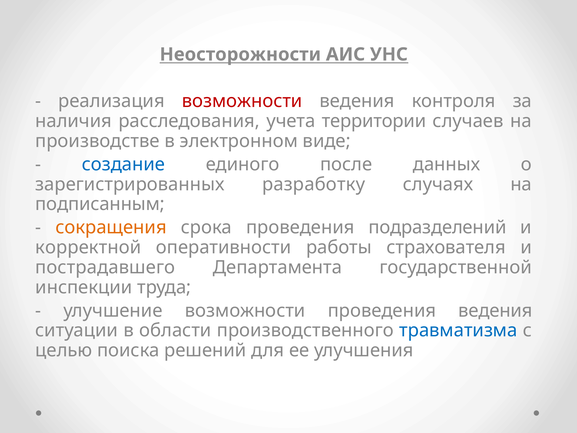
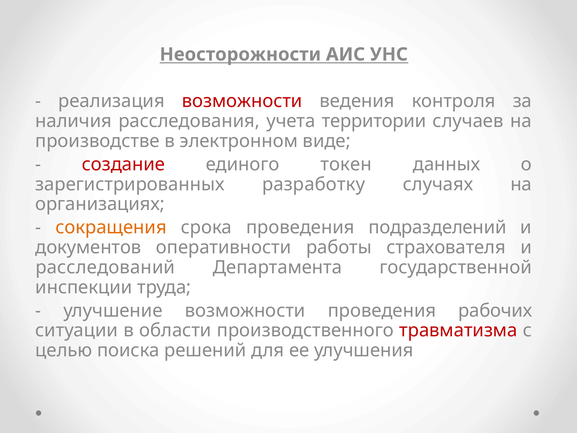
создание colour: blue -> red (123, 164)
после: после -> токен (346, 164)
подписанным: подписанным -> организациях (100, 204)
корректной: корректной -> документов (88, 247)
пострадавшего: пострадавшего -> расследований (105, 267)
проведения ведения: ведения -> рабочих (495, 310)
травматизма colour: blue -> red (458, 330)
